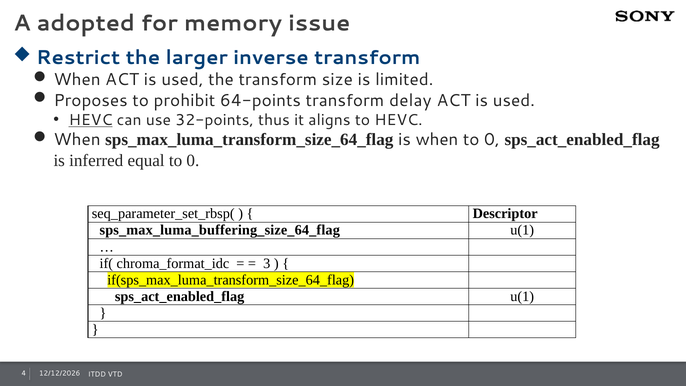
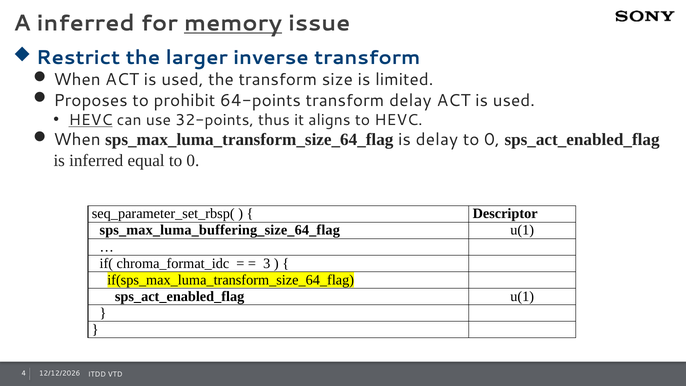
A adopted: adopted -> inferred (86, 23)
memory underline: none -> present (233, 23)
is when: when -> delay (437, 140)
